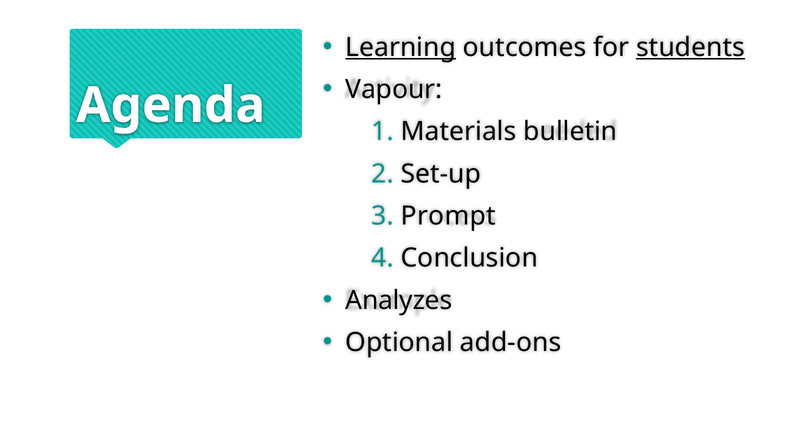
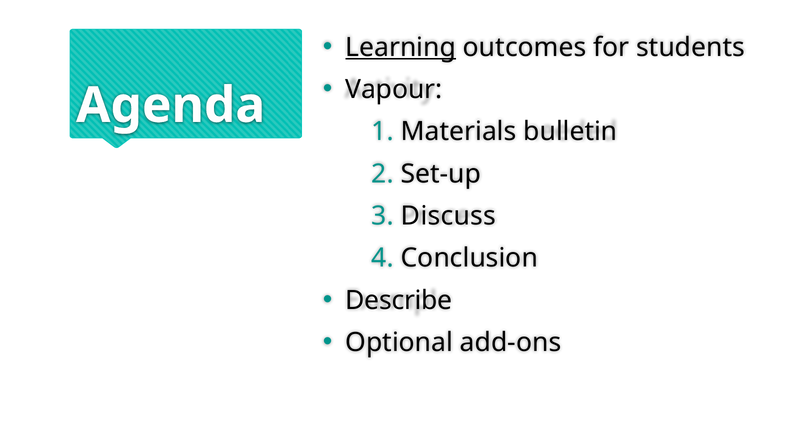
students underline: present -> none (691, 47)
Prompt: Prompt -> Discuss (448, 216)
Analyzes: Analyzes -> Describe (399, 300)
